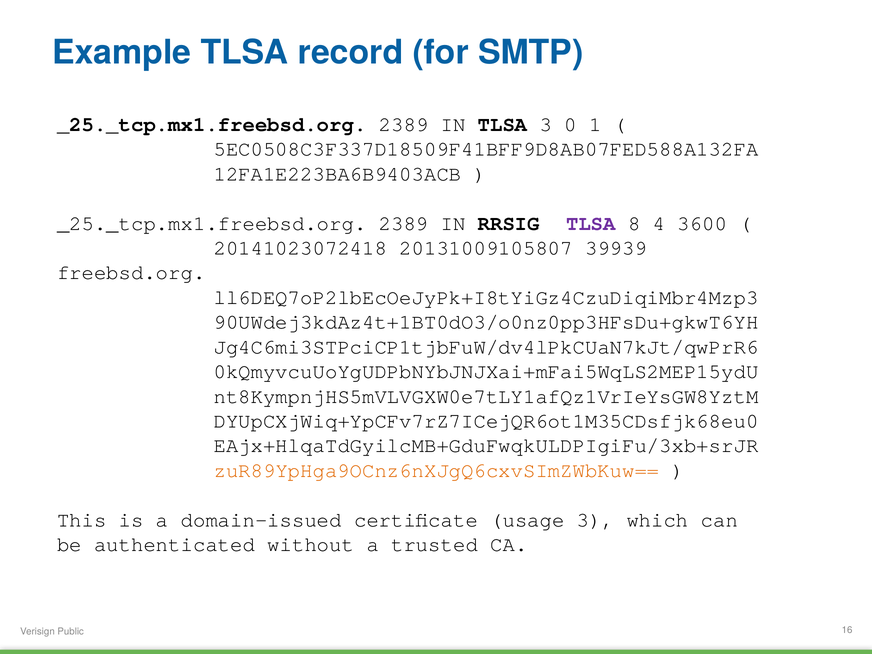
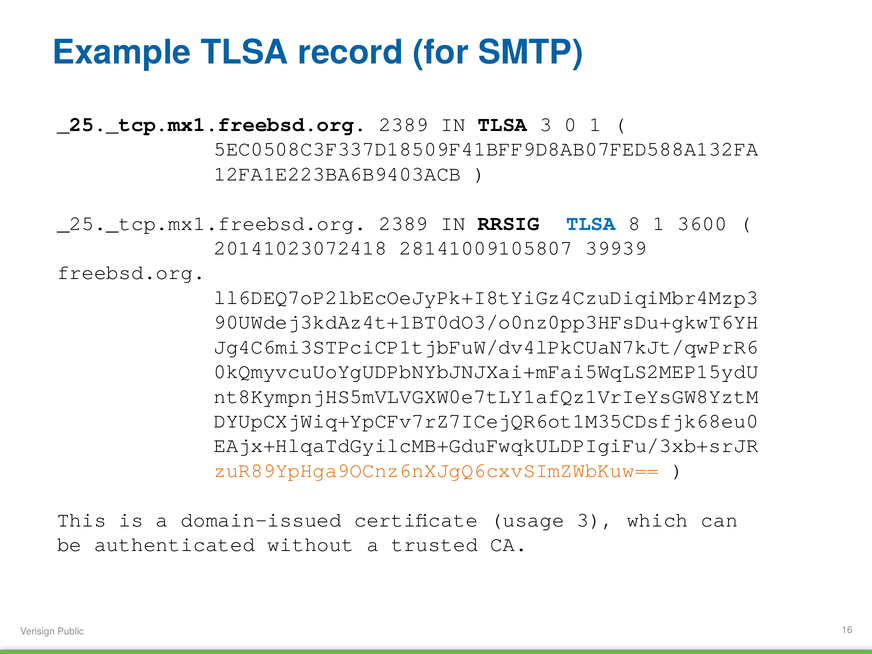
TLSA colour: purple -> blue (591, 223)
8 4: 4 -> 1 (659, 223)
20131009105807: 20131009105807 -> 28141009105807 (486, 248)
